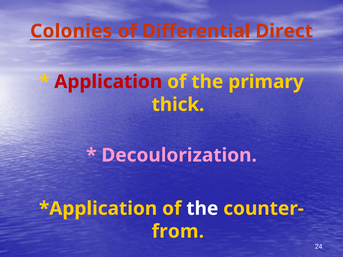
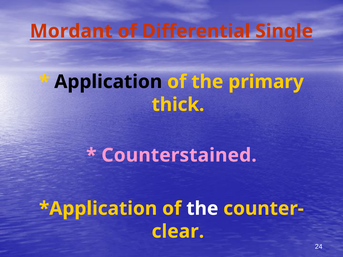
Colonies: Colonies -> Mordant (71, 31)
Direct: Direct -> Single (284, 31)
Application colour: red -> black (108, 82)
Decoulorization: Decoulorization -> Counterstained (179, 155)
from: from -> clear (178, 232)
